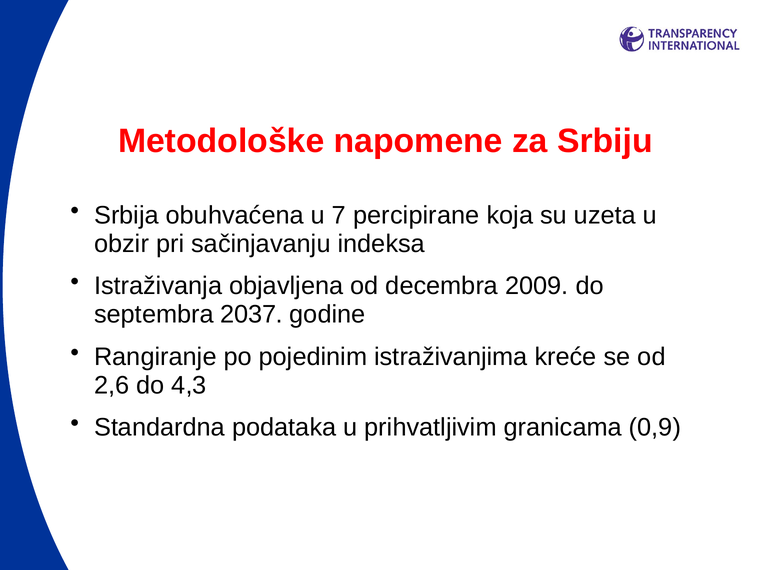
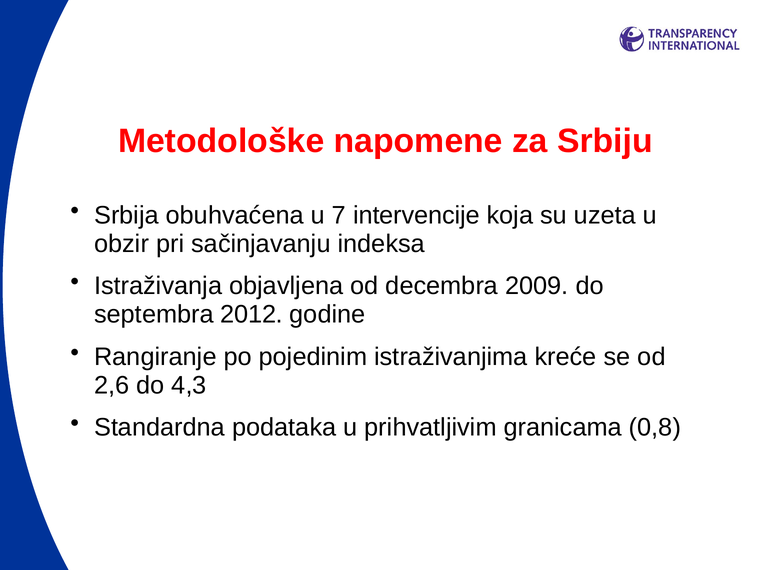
percipirane: percipirane -> intervencije (416, 215)
2037: 2037 -> 2012 (252, 315)
0,9: 0,9 -> 0,8 (655, 428)
